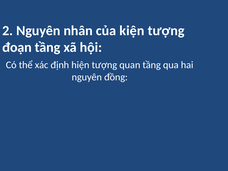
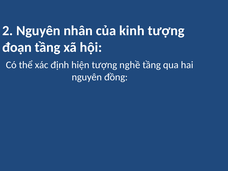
kiện: kiện -> kinh (132, 31)
quan: quan -> nghề (130, 65)
